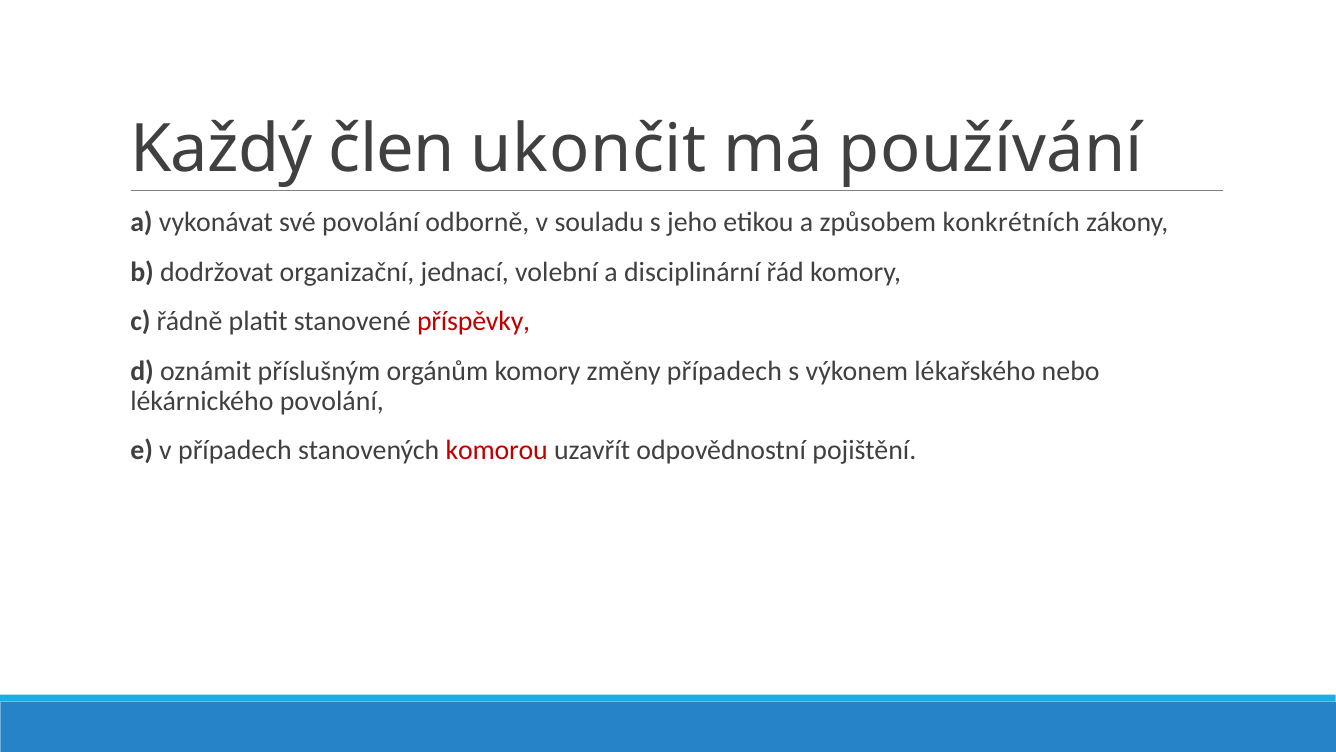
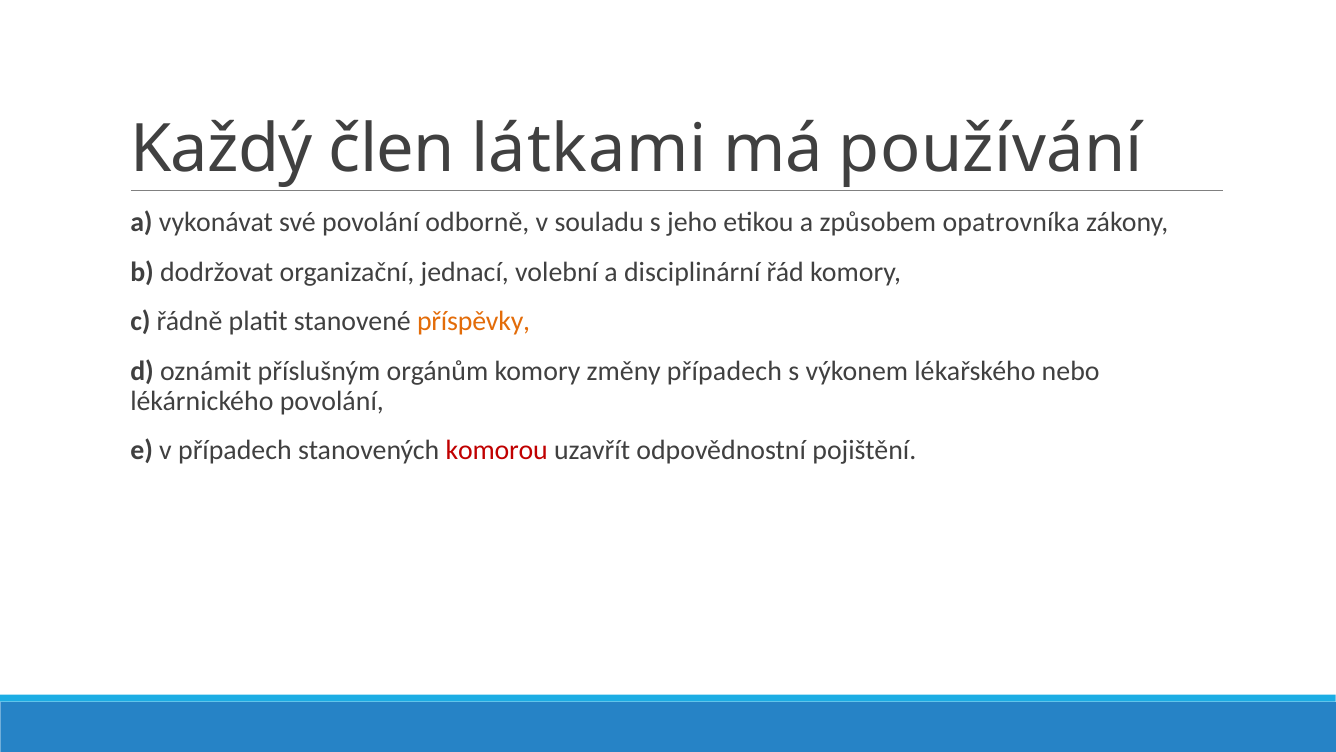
ukončit: ukončit -> látkami (589, 150)
konkrétních: konkrétních -> opatrovníka (1011, 222)
příspěvky colour: red -> orange (474, 321)
